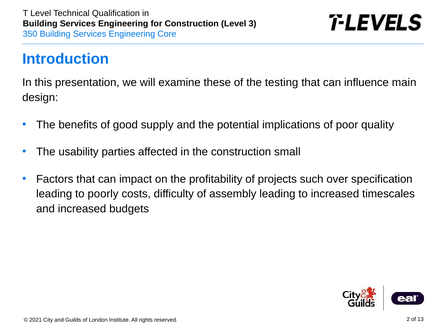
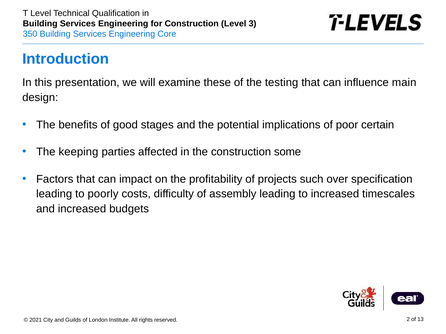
supply: supply -> stages (157, 125)
quality: quality -> certain (378, 125)
usability: usability -> keeping (78, 152)
small: small -> some (288, 152)
